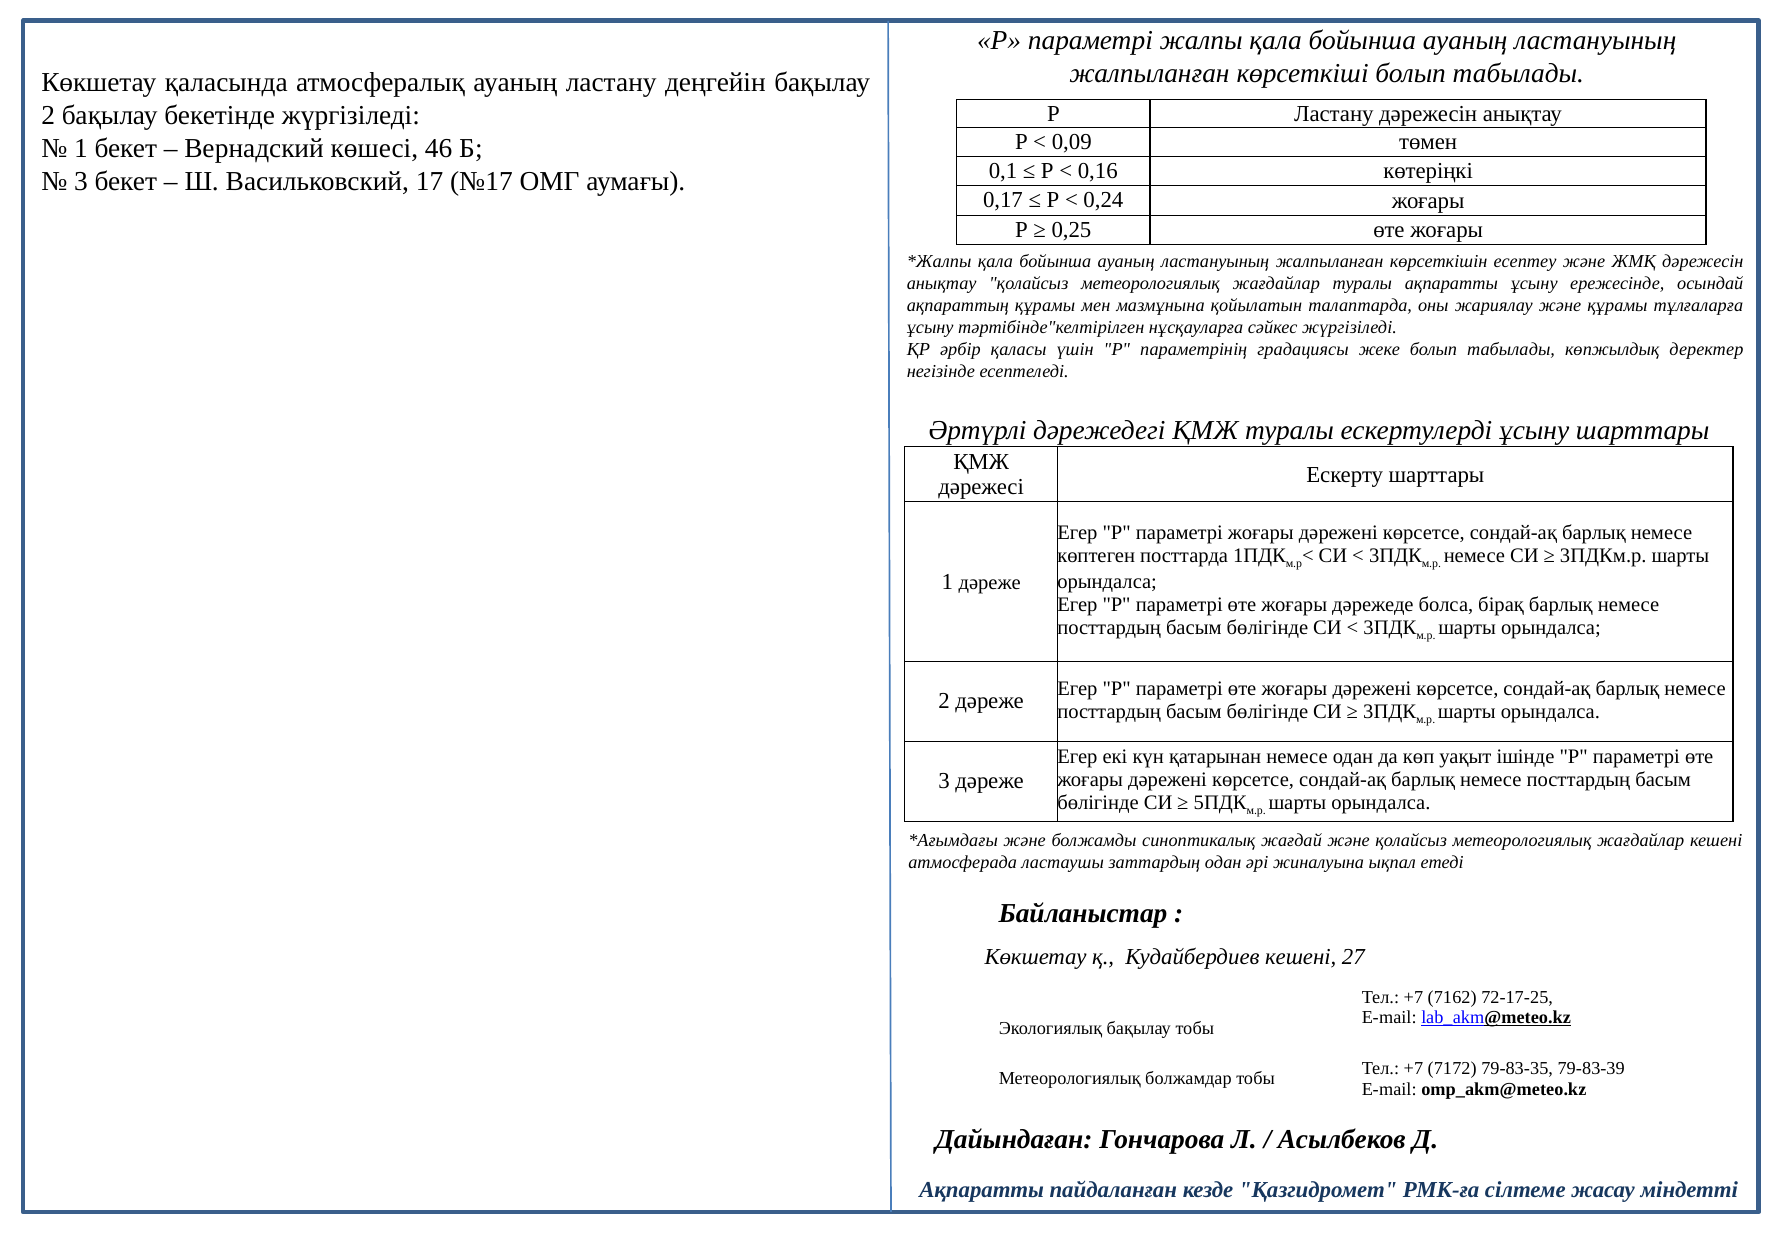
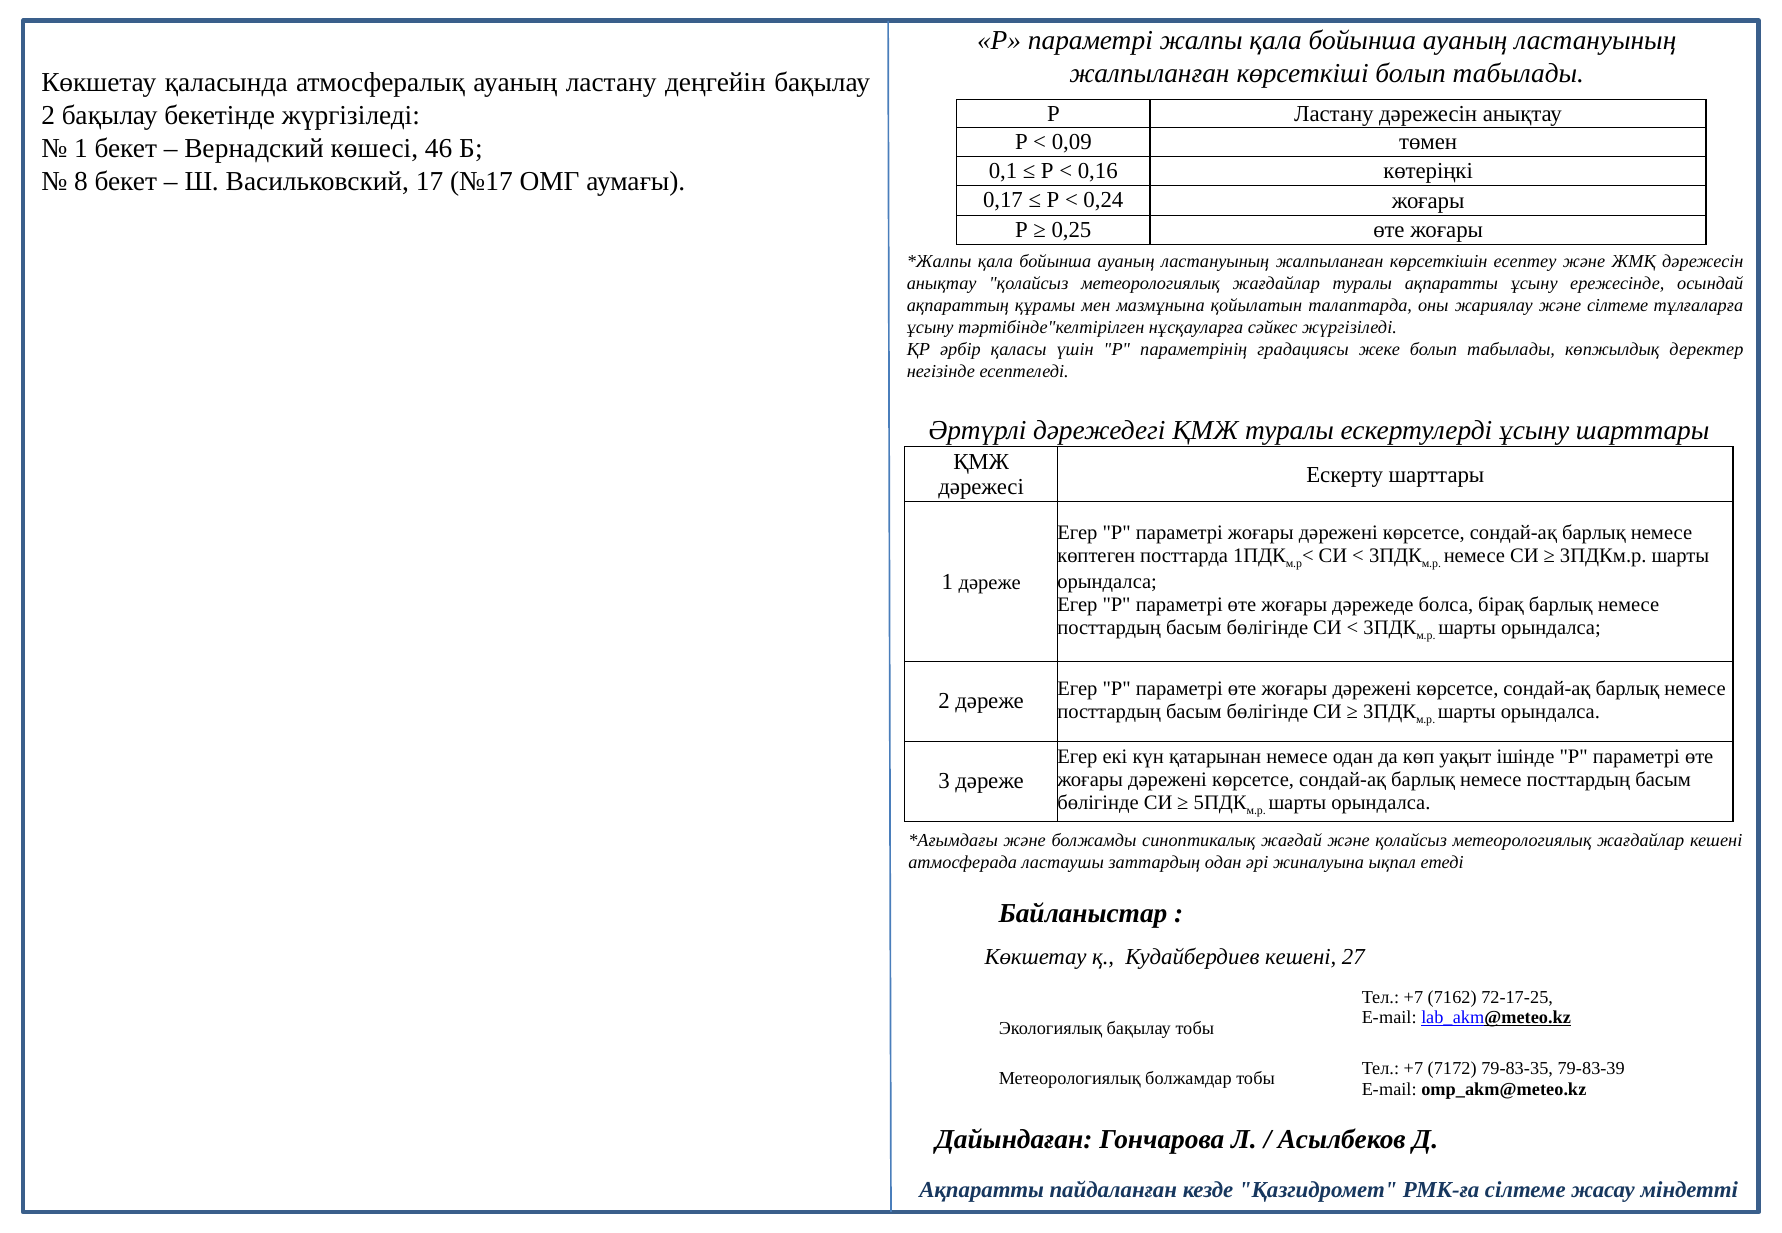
3: 3 -> 8 (81, 181)
және құрамы: құрамы -> сілтеме (1618, 306)
